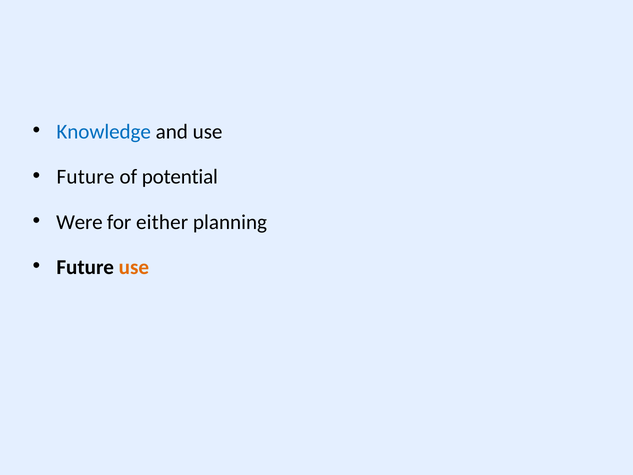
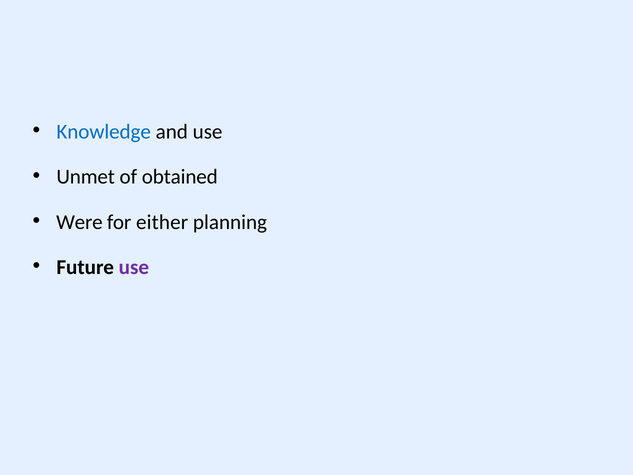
Future: Future -> Unmet (86, 177)
potential: potential -> obtained (180, 177)
use colour: orange -> purple (134, 267)
